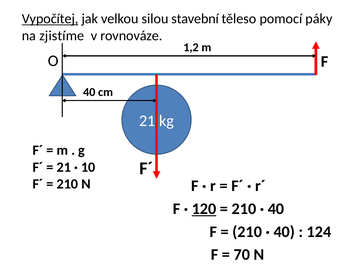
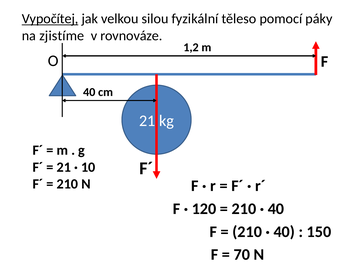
stavební: stavební -> fyzikální (195, 19)
120 underline: present -> none (204, 209)
124: 124 -> 150 (319, 232)
